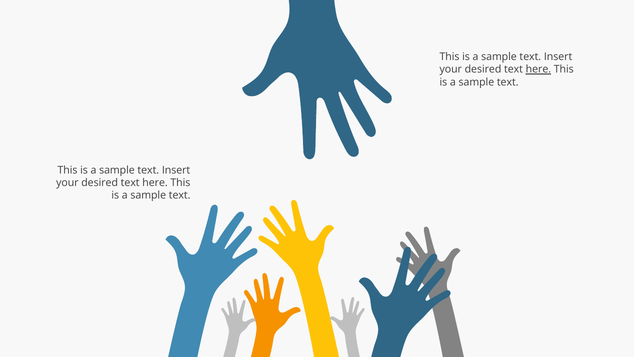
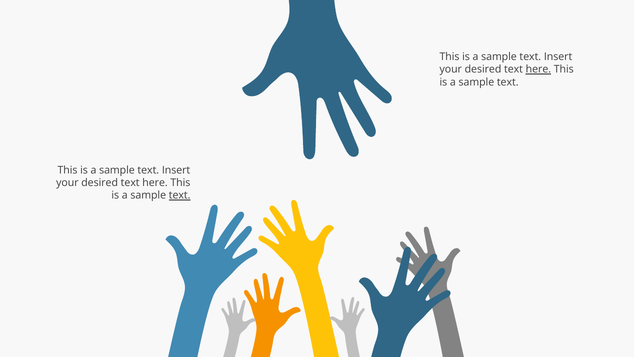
text underline: none -> present (180, 195)
